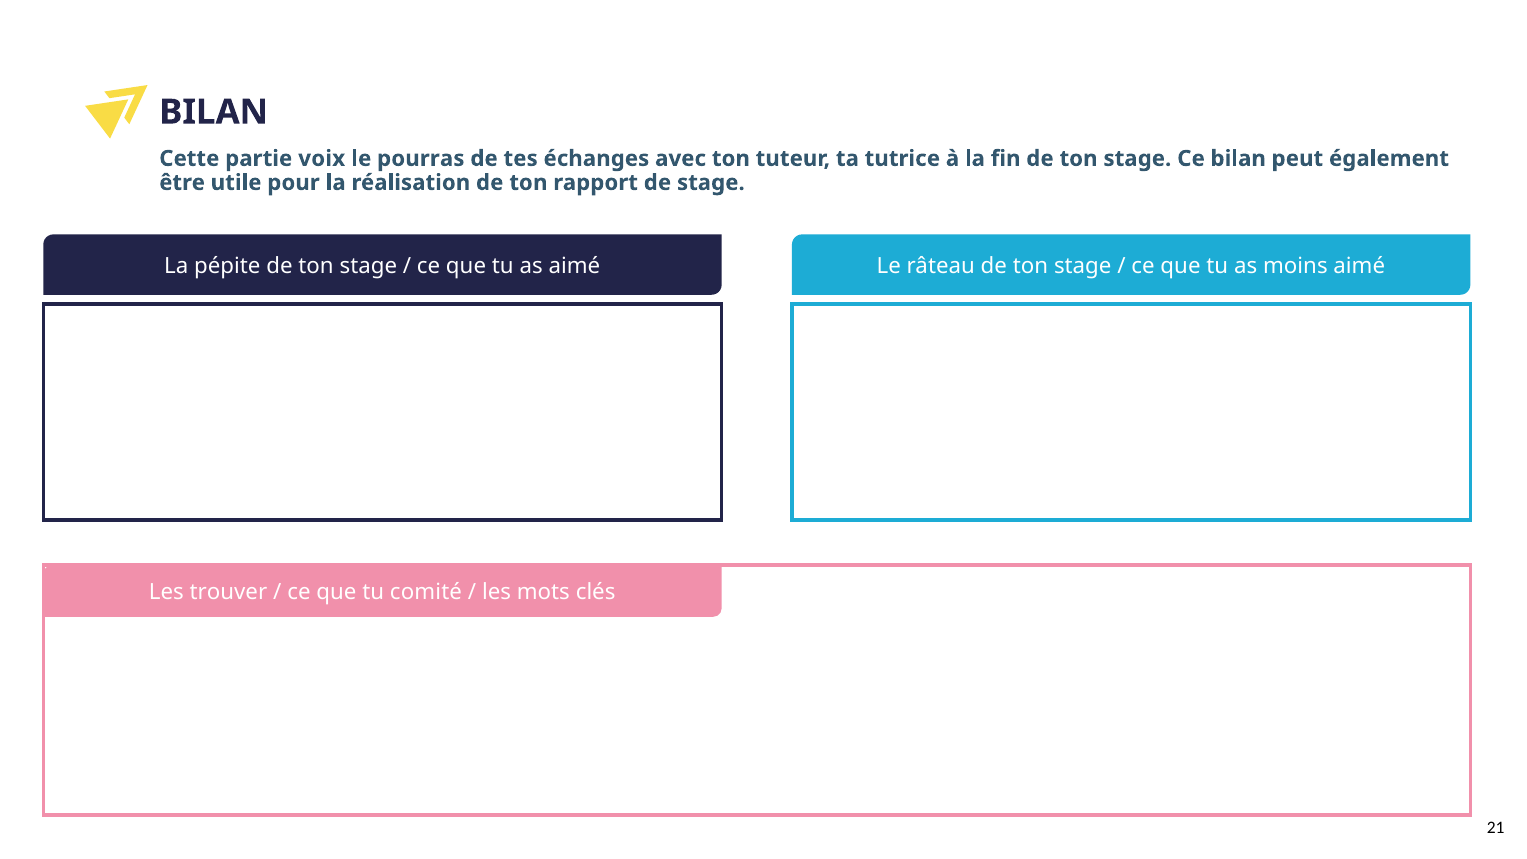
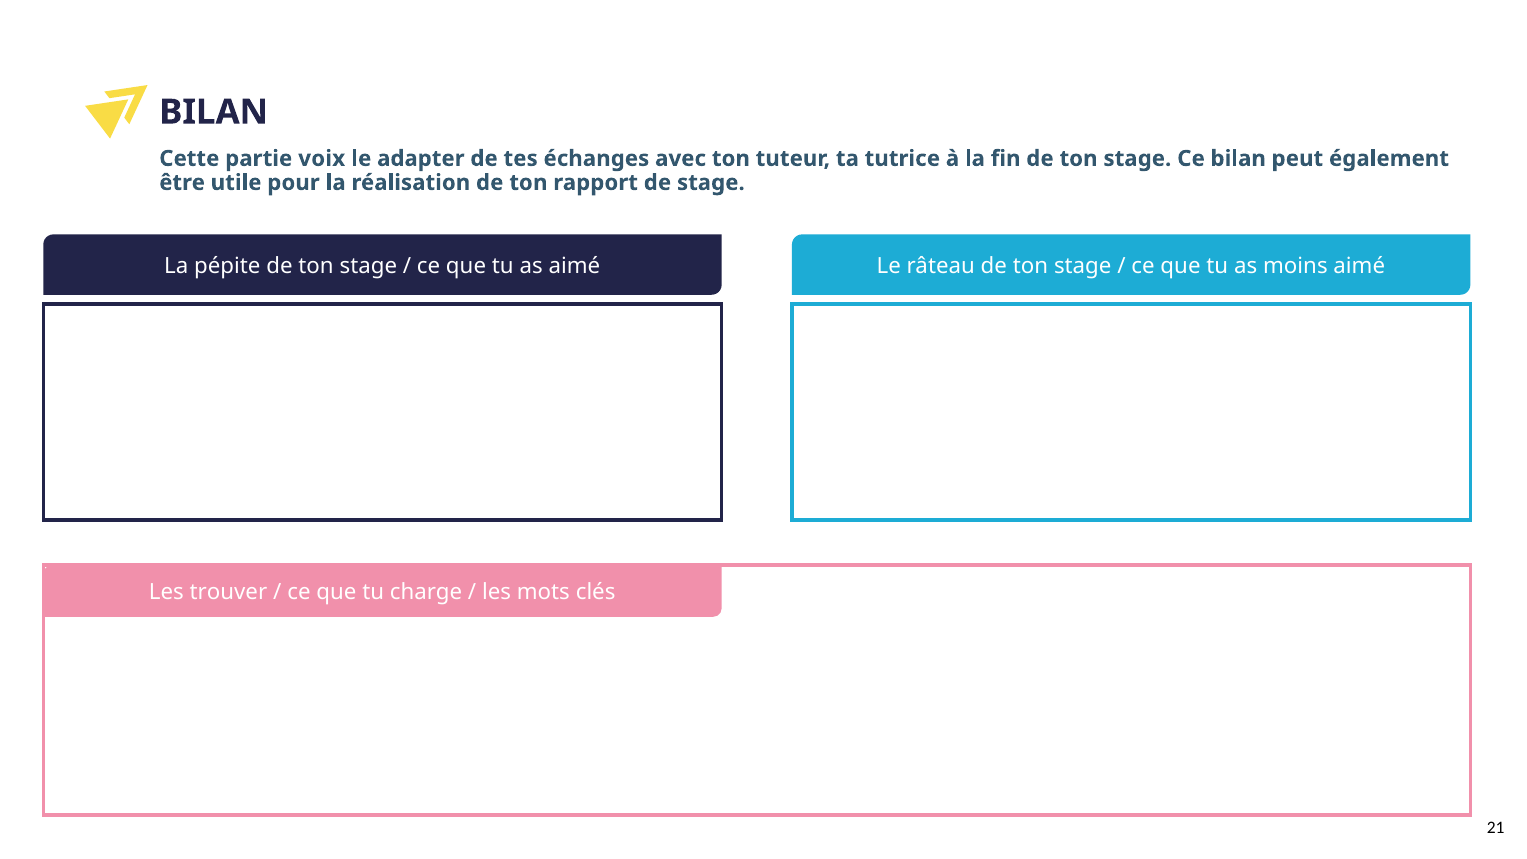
pourras: pourras -> adapter (421, 159)
comité: comité -> charge (426, 593)
